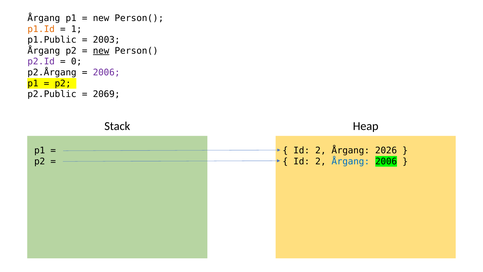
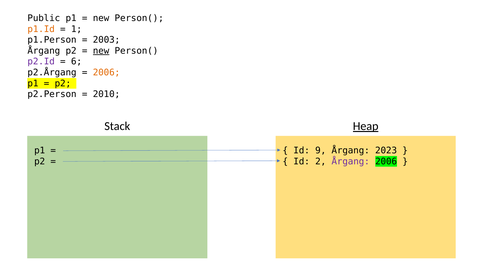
Årgang: Årgang -> Public (44, 18)
p1.Public: p1.Public -> p1.Person (52, 40)
0: 0 -> 6 (77, 62)
2006 colour: purple -> orange (106, 72)
p2.Public: p2.Public -> p2.Person (52, 94)
2069: 2069 -> 2010 (106, 94)
Heap underline: none -> present (366, 126)
2: 2 -> 9 (321, 150)
2026: 2026 -> 2023 (386, 150)
Årgang colour: blue -> purple (351, 161)
